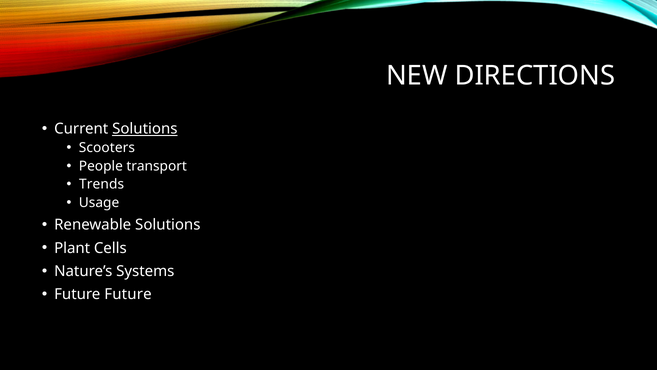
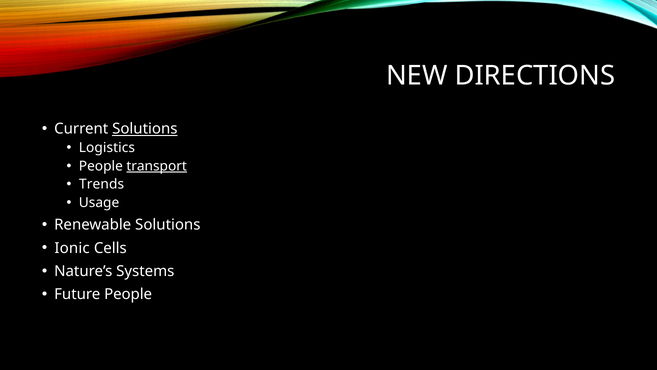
Scooters: Scooters -> Logistics (107, 148)
transport underline: none -> present (157, 166)
Plant: Plant -> Ionic (72, 248)
Future Future: Future -> People (128, 294)
